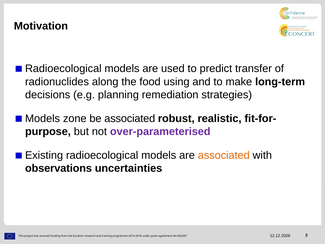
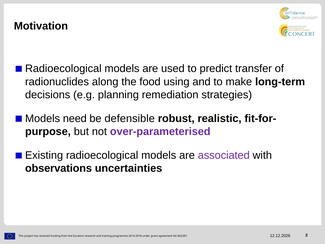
zone: zone -> need (75, 118)
be associated: associated -> defensible (130, 118)
associated colour: orange -> purple (224, 155)
